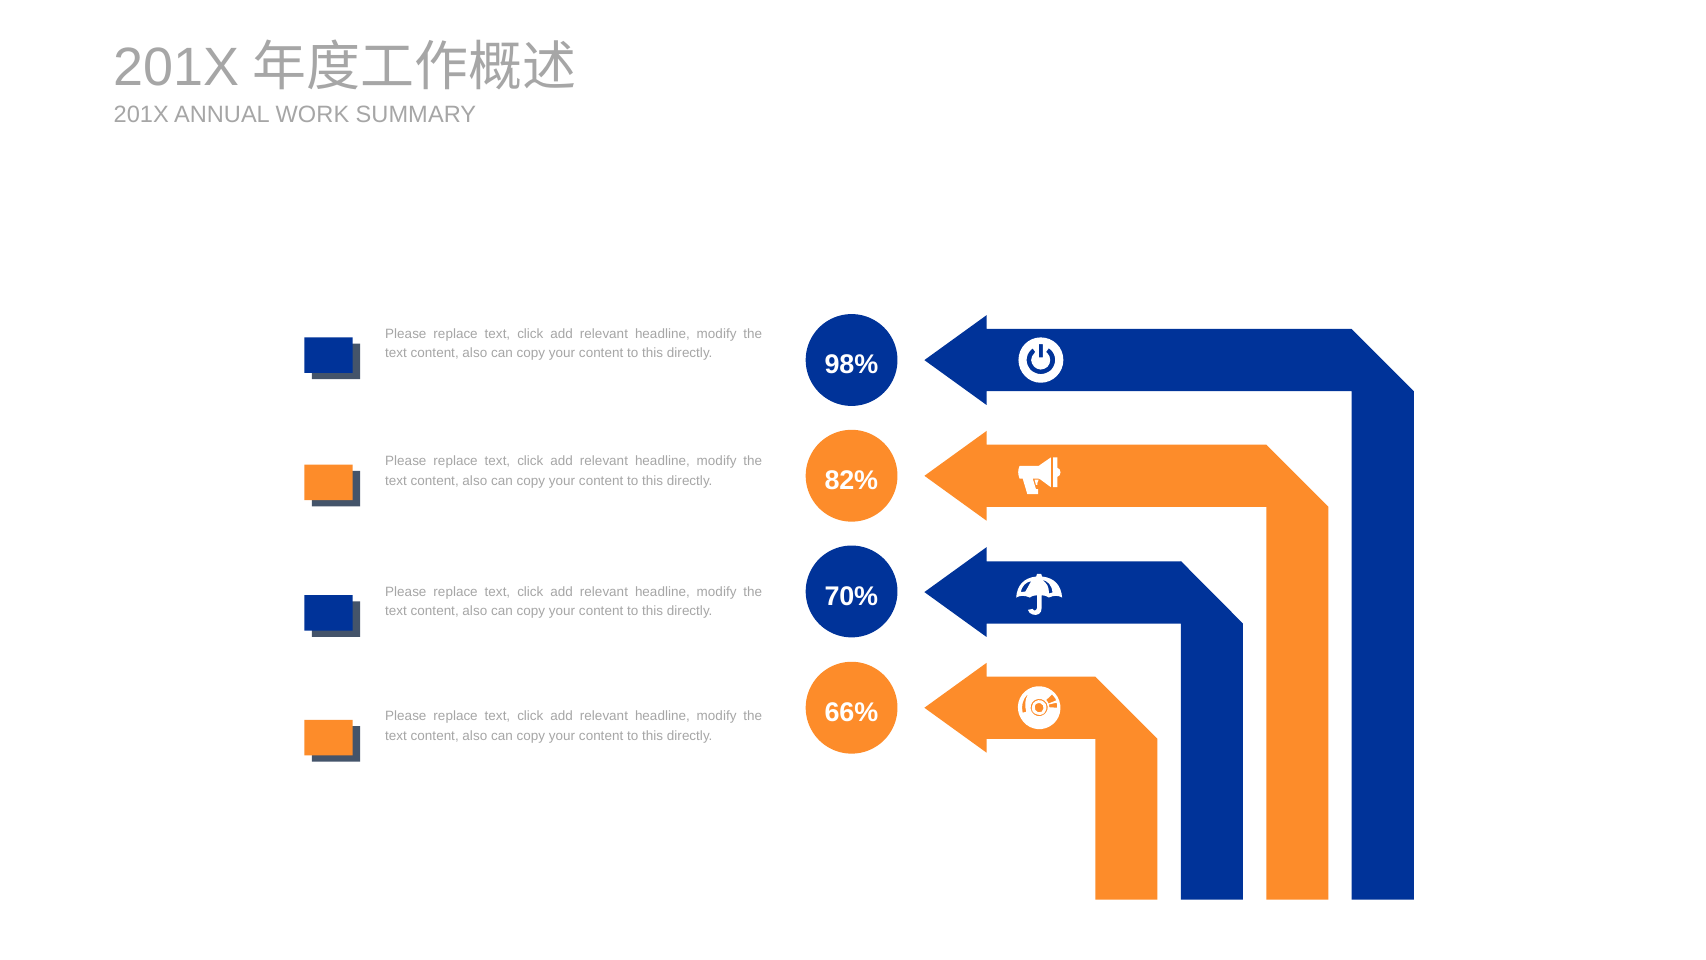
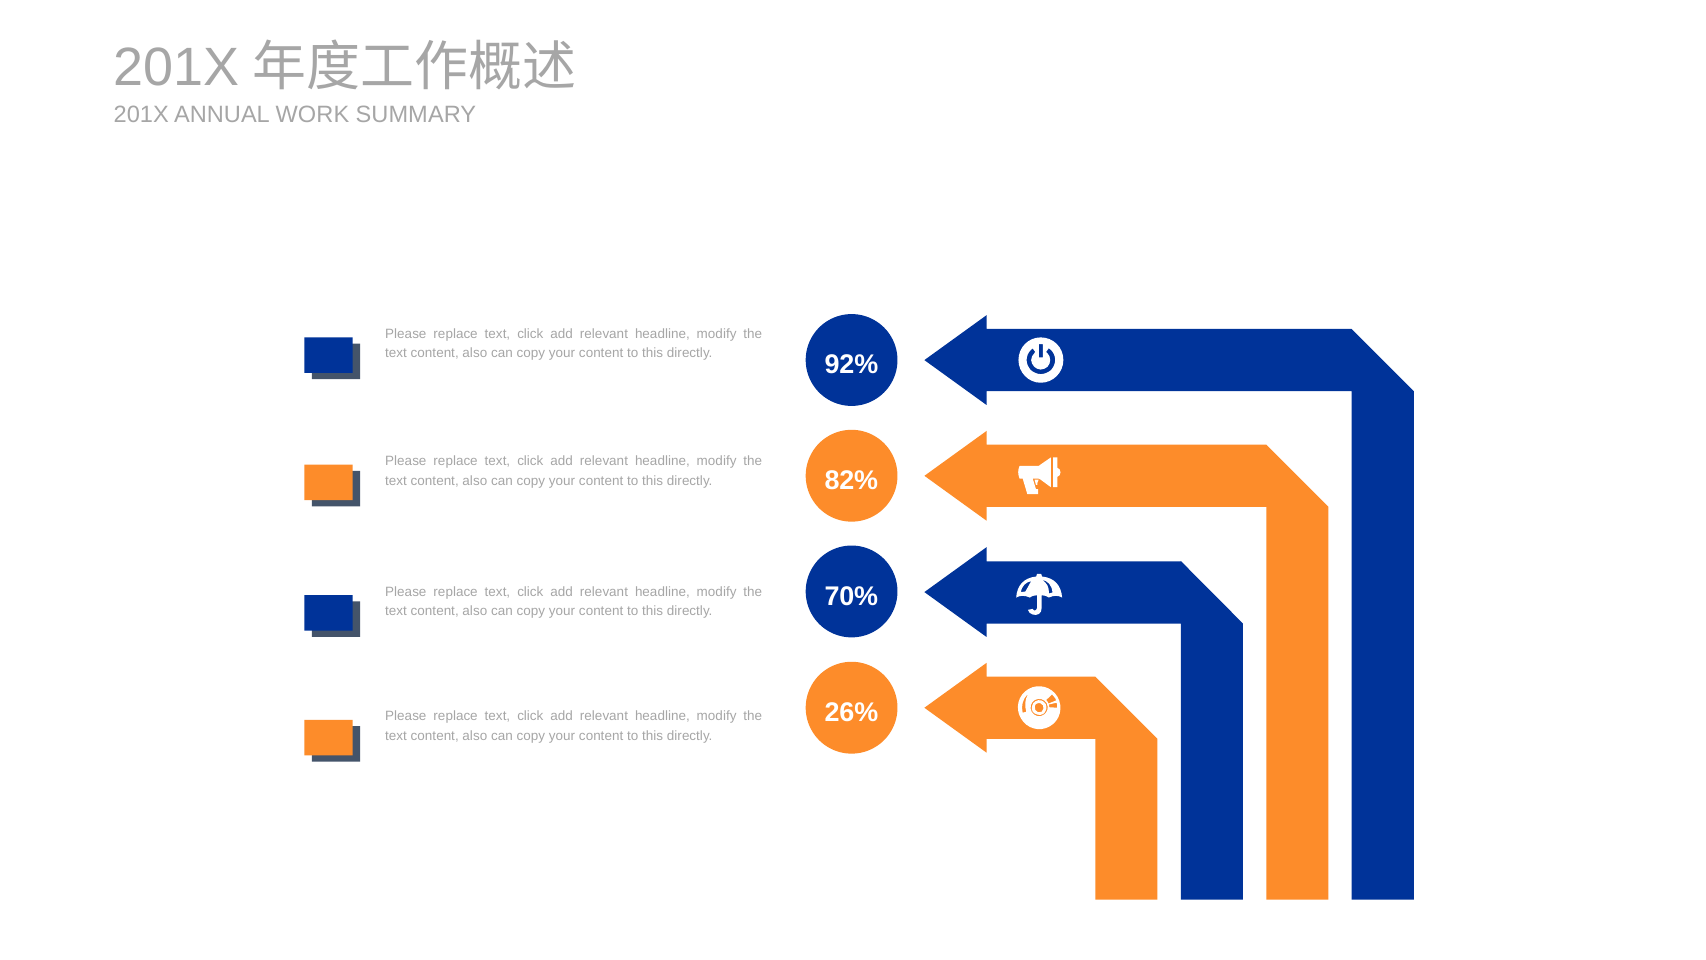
98%: 98% -> 92% (851, 365)
66%: 66% -> 26% (851, 712)
